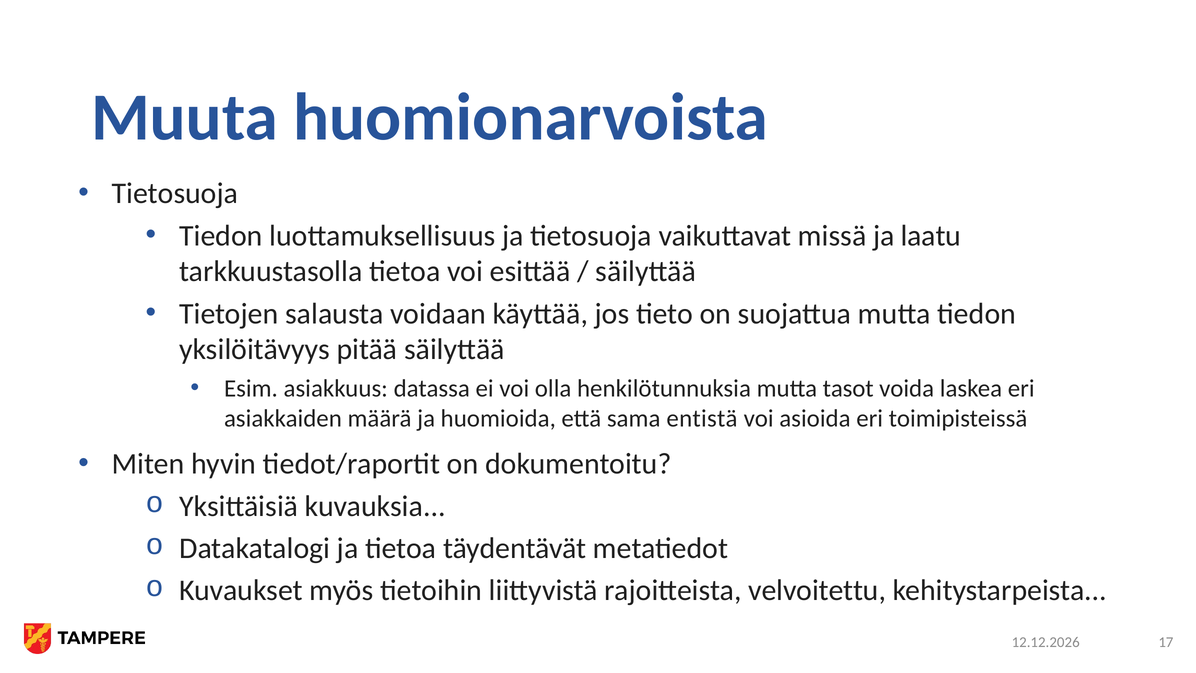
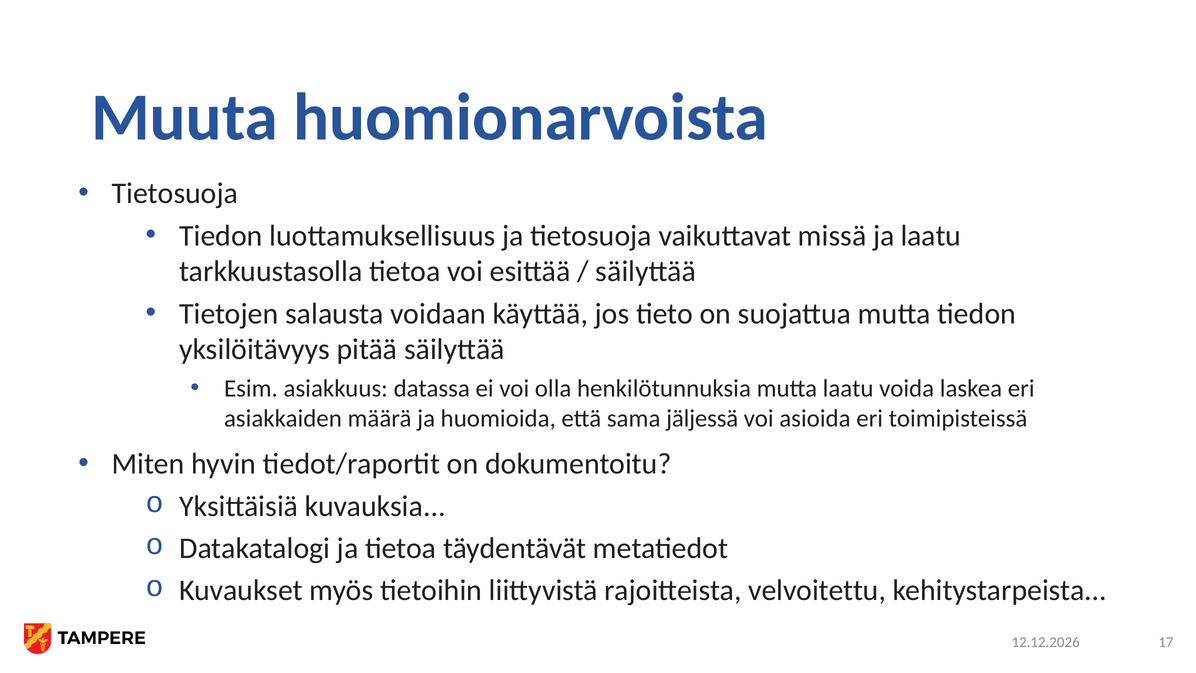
mutta tasot: tasot -> laatu (848, 388)
entistä: entistä -> jäljessä (702, 418)
